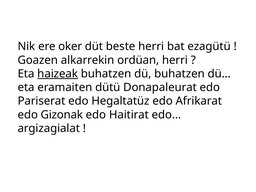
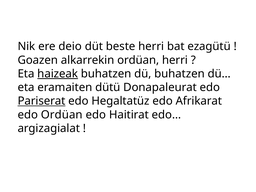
oker: oker -> deio (70, 46)
Pariserat underline: none -> present (41, 101)
edo Gizonak: Gizonak -> Ordüan (62, 115)
